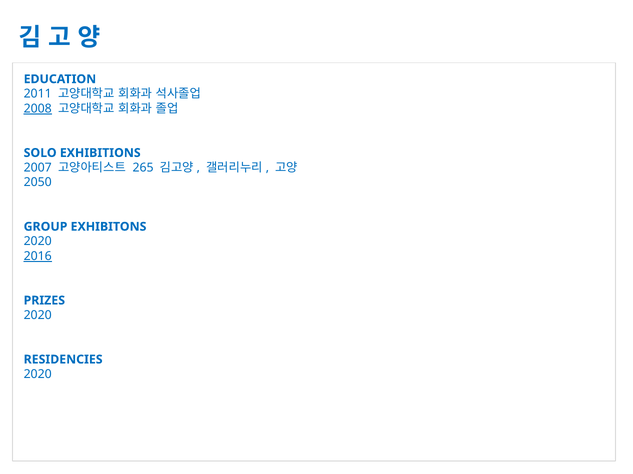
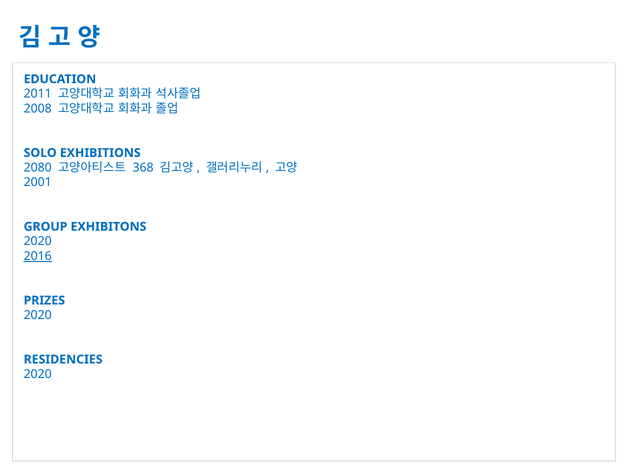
2008 underline: present -> none (38, 109)
2007: 2007 -> 2080 (38, 168)
265: 265 -> 368 (143, 168)
2050: 2050 -> 2001 (38, 183)
